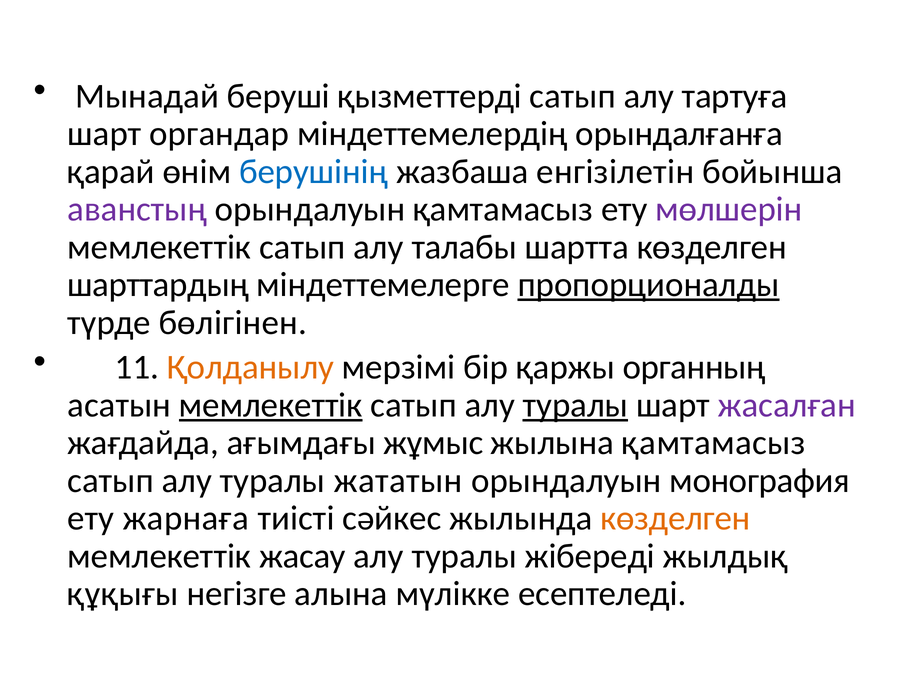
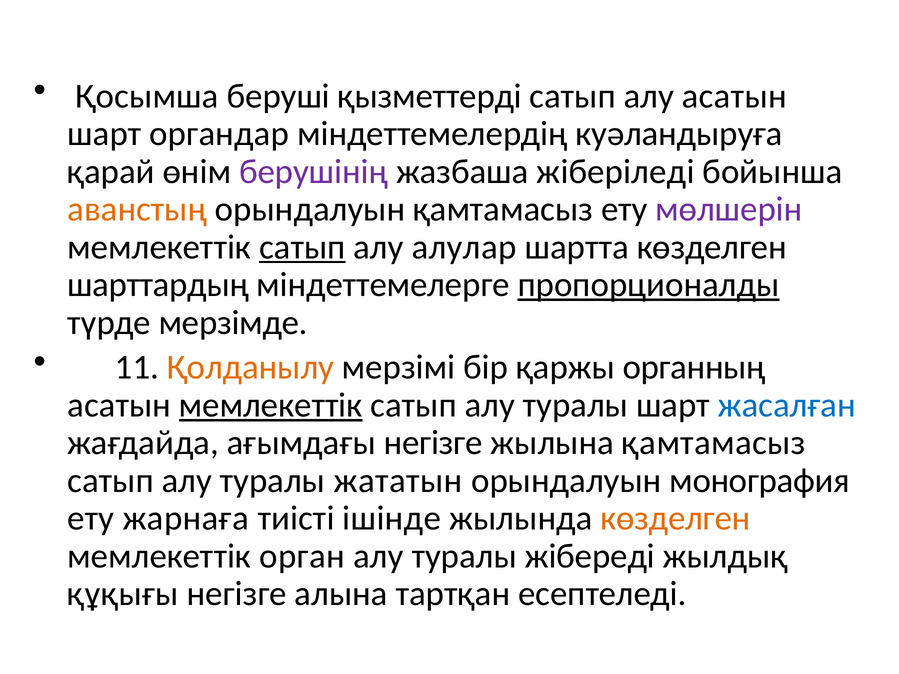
Мынадай: Мынадай -> Қосымша (147, 96)
алу тартуға: тартуға -> асатын (734, 96)
орындалғанға: орындалғанға -> куәландыруға (679, 134)
берушінің colour: blue -> purple (314, 172)
енгiзiлетiн: енгiзiлетiн -> жіберіледі (615, 172)
аванстың colour: purple -> orange (137, 209)
сатып underline: none -> present (302, 247)
талабы: талабы -> алулар (464, 247)
бөлігінен: бөлігінен -> мерзімде (233, 323)
туралы underline: present -> none (575, 405)
жасалған colour: purple -> blue (787, 405)
ағымдағы жұмыс: жұмыс -> негізге (433, 443)
сәйкес: сәйкес -> ішінде (392, 519)
жасау: жасау -> орган (302, 556)
мүлікке: мүлікке -> тартқан (453, 594)
